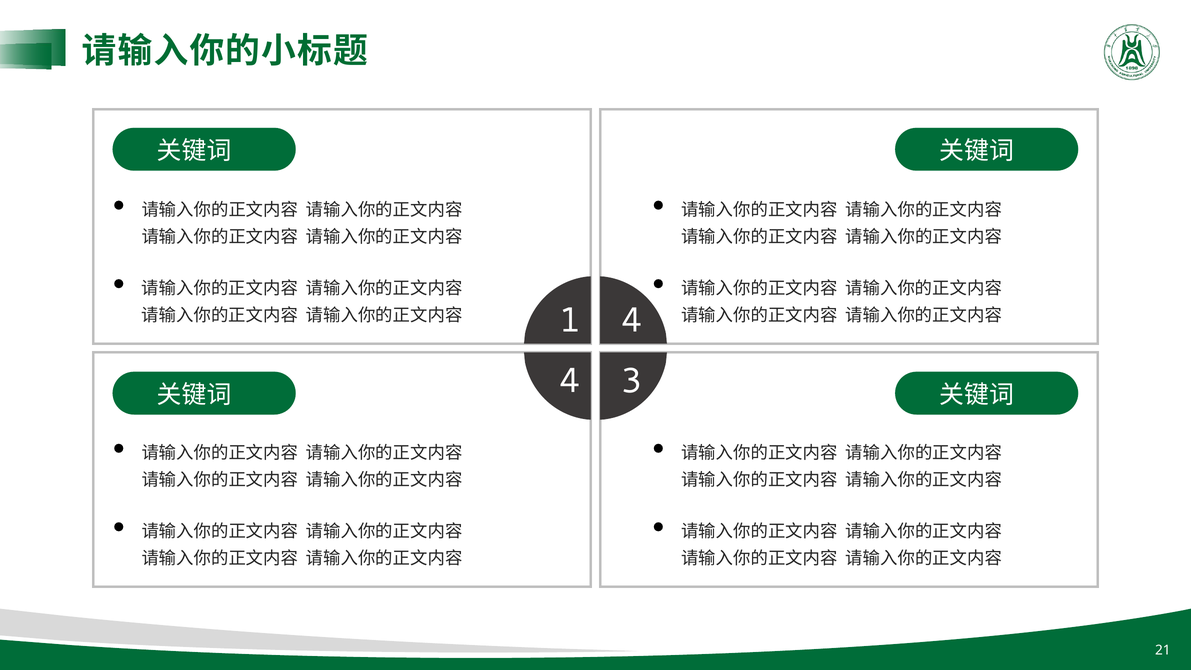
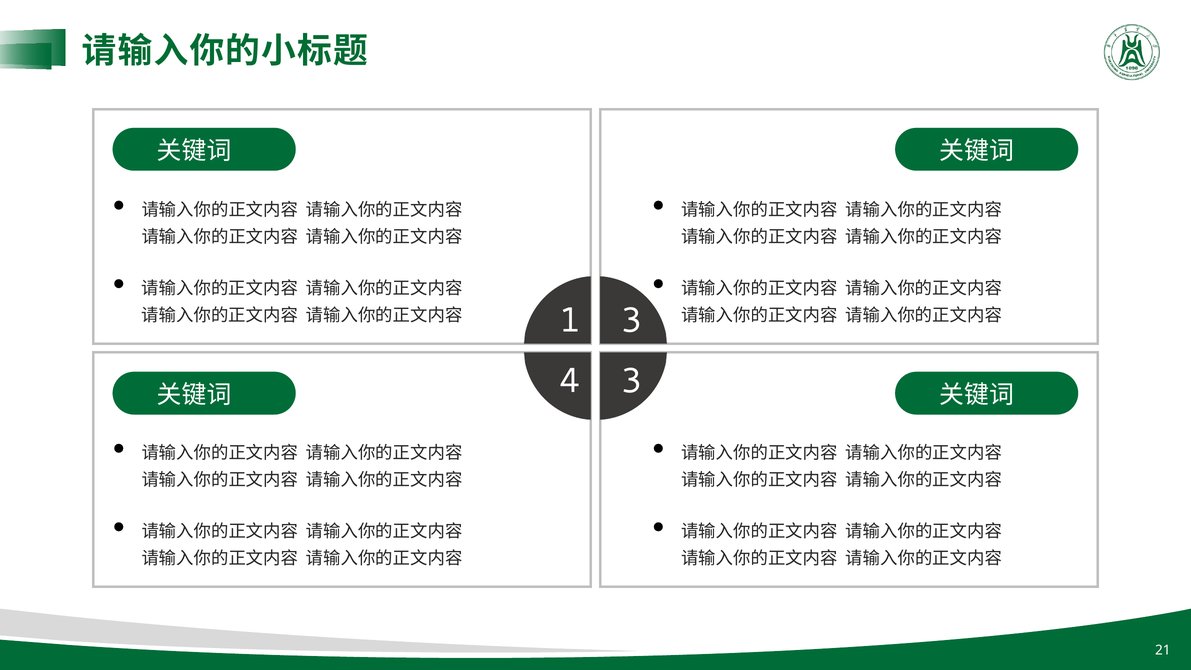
1 4: 4 -> 3 (632, 320)
